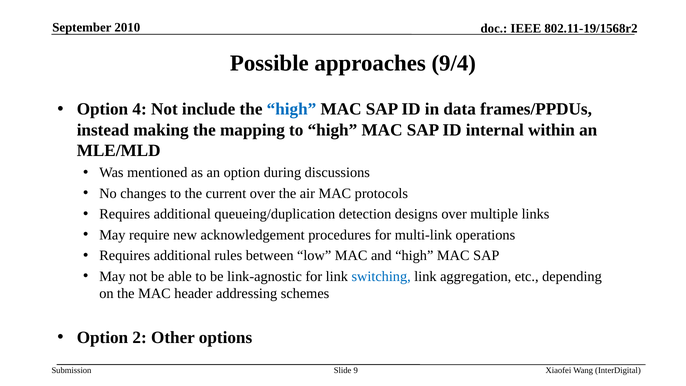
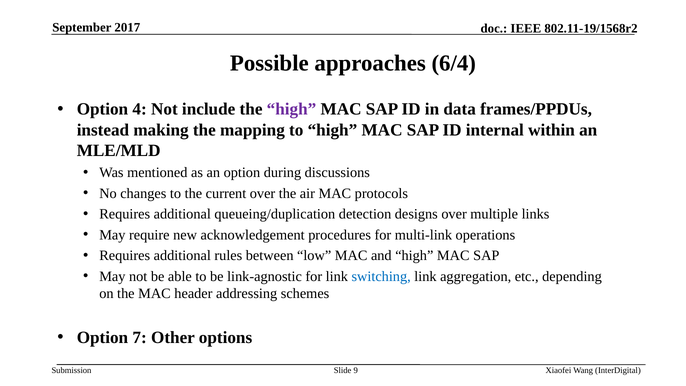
2010: 2010 -> 2017 (127, 27)
9/4: 9/4 -> 6/4 (454, 63)
high colour: blue -> purple (291, 109)
2: 2 -> 7 (140, 338)
